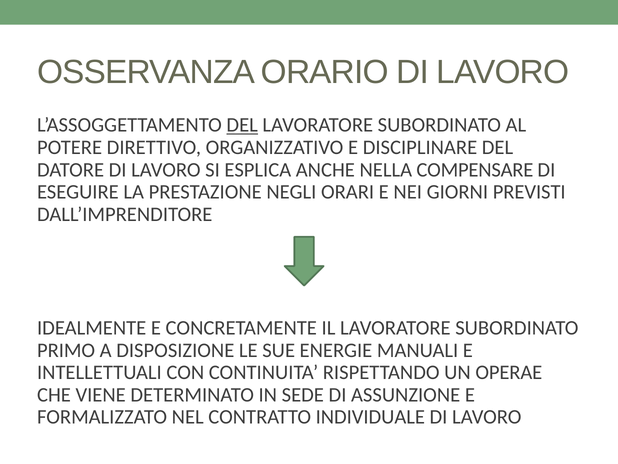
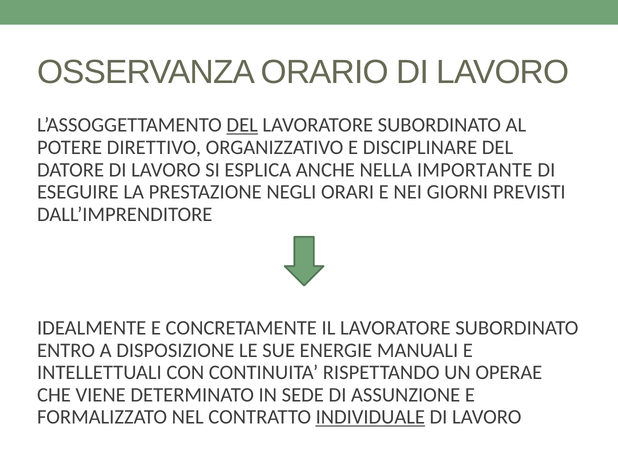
COMPENSARE: COMPENSARE -> IMPORTANTE (475, 170)
PRIMO: PRIMO -> ENTRO (66, 350)
INDIVIDUALE underline: none -> present (370, 417)
